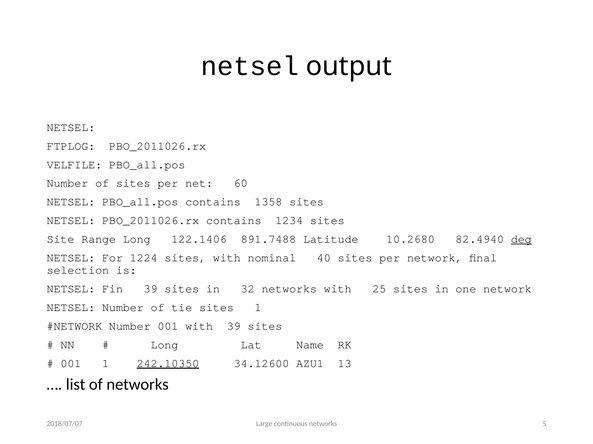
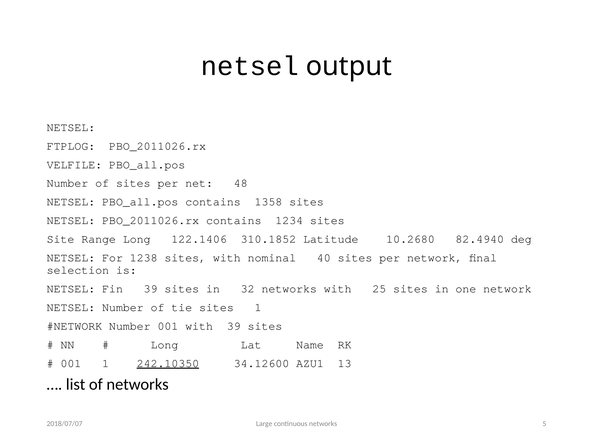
60: 60 -> 48 (241, 183)
891.7488: 891.7488 -> 310.1852 (268, 239)
deg underline: present -> none (521, 239)
1224: 1224 -> 1238 (144, 258)
